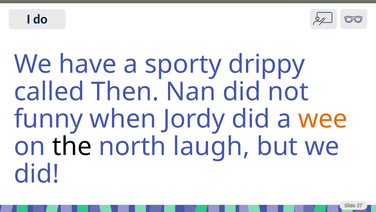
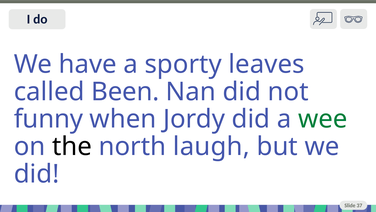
drippy: drippy -> leaves (266, 64)
Then: Then -> Been (125, 91)
wee colour: orange -> green (323, 119)
